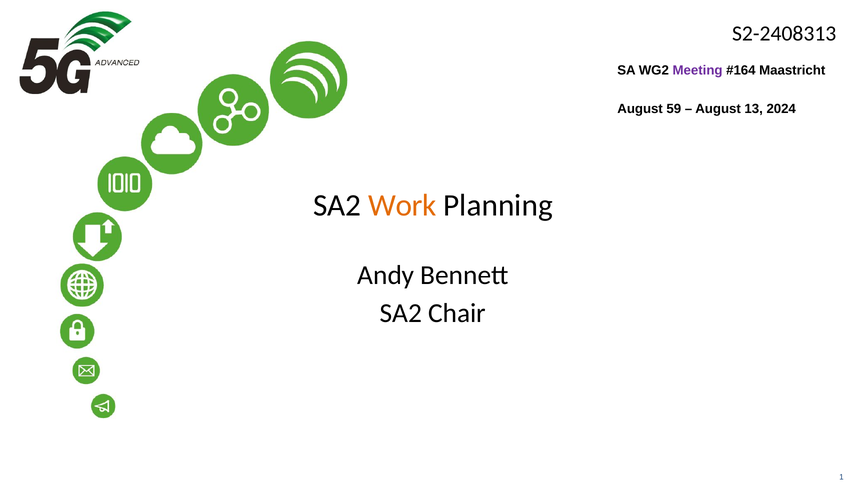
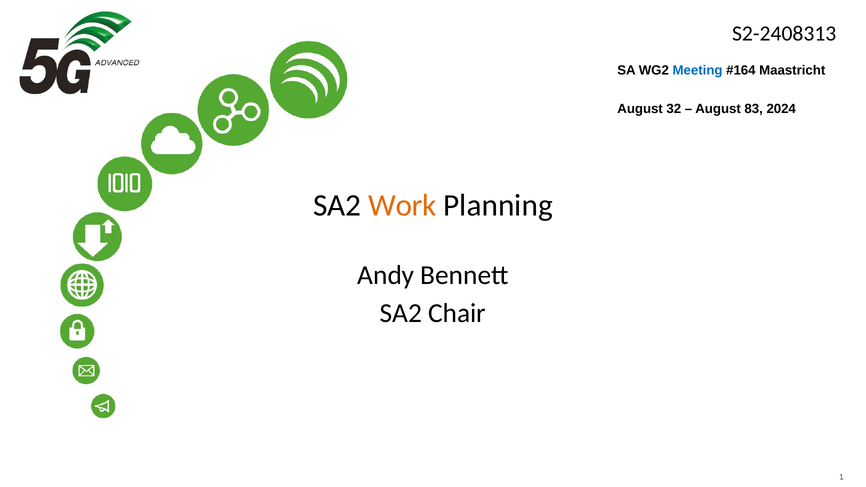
Meeting colour: purple -> blue (698, 70)
59: 59 -> 32 (674, 109)
13: 13 -> 83 (754, 109)
